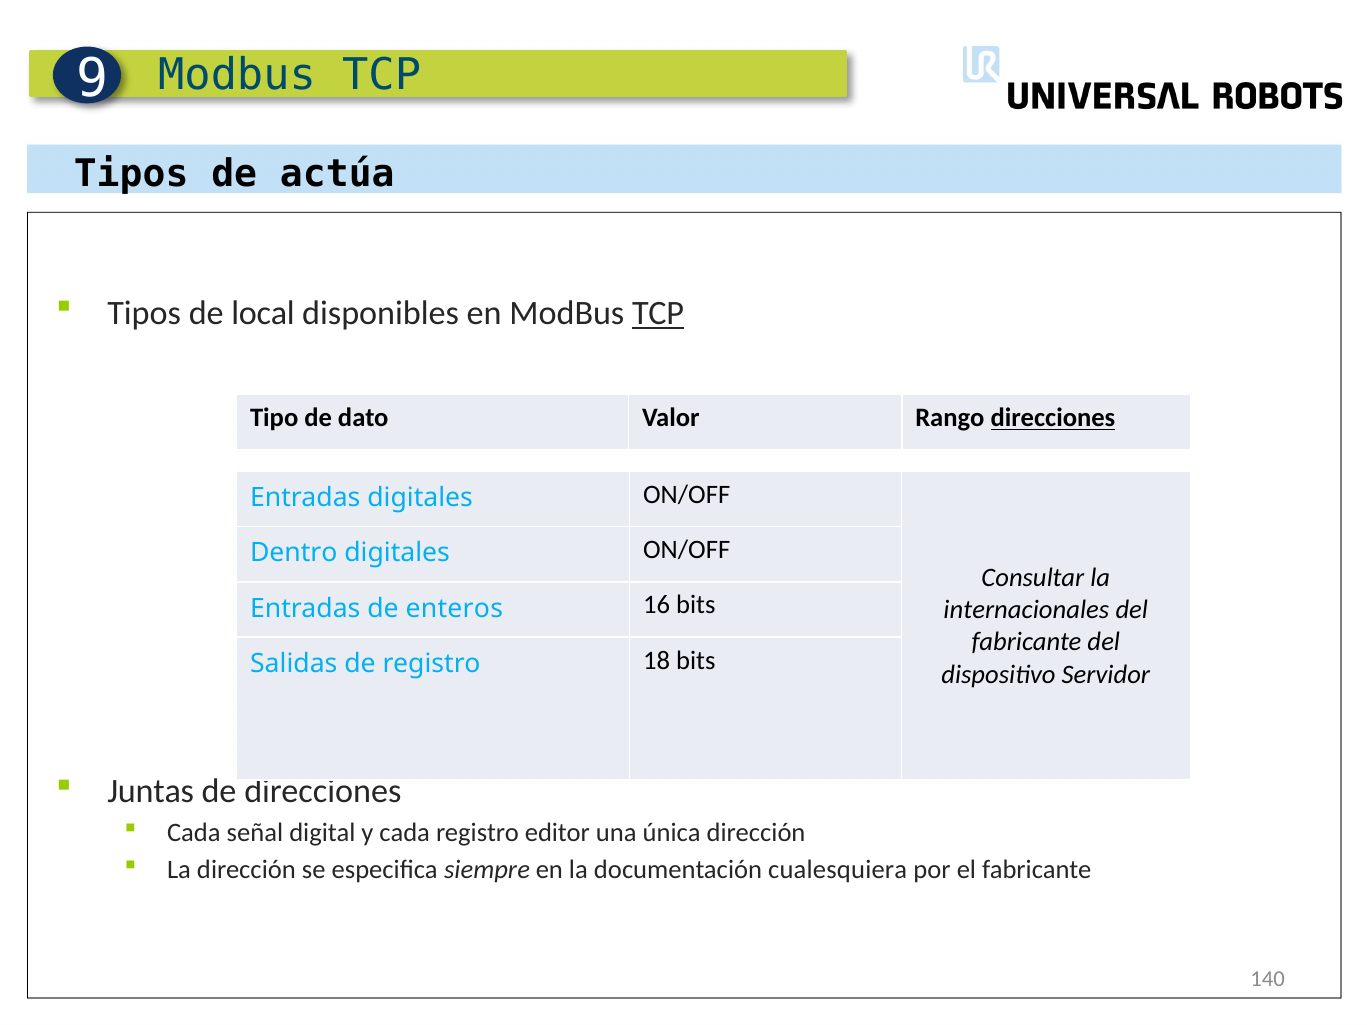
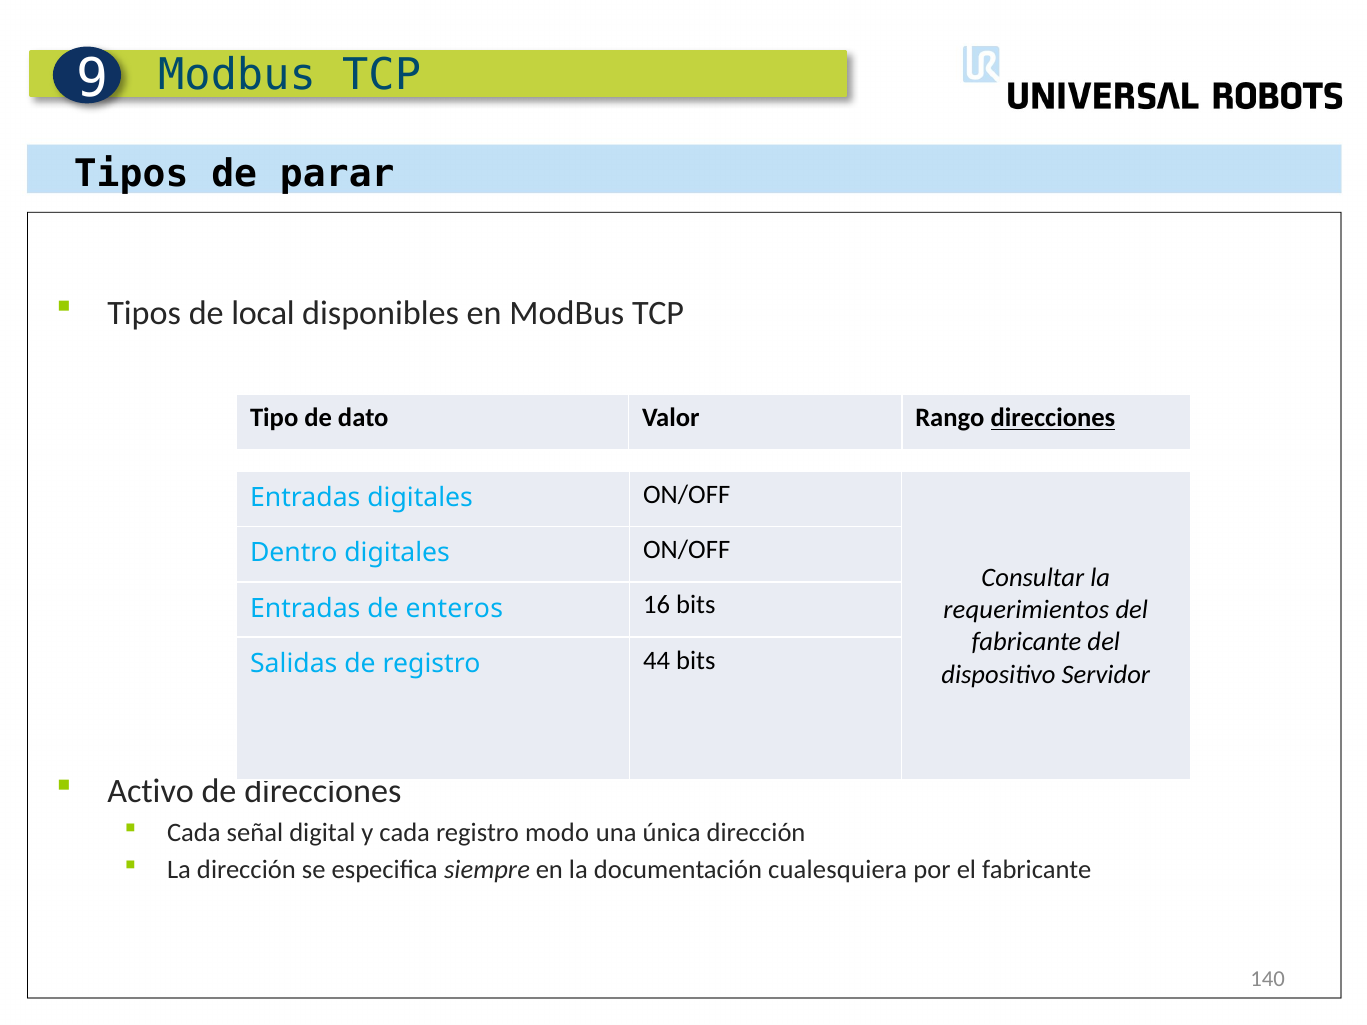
actúa: actúa -> parar (337, 174)
TCP underline: present -> none (658, 313)
internacionales: internacionales -> requerimientos (1026, 610)
18: 18 -> 44 (657, 661)
Juntas: Juntas -> Activo (151, 792)
editor: editor -> modo (557, 833)
